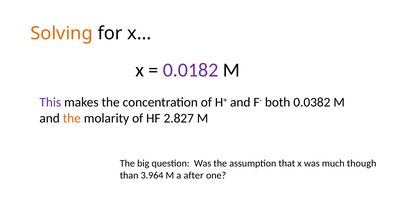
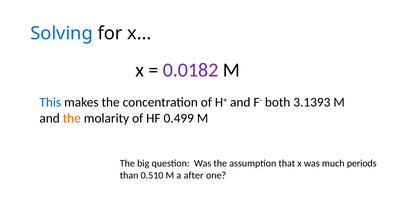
Solving colour: orange -> blue (62, 34)
This colour: purple -> blue (50, 102)
0.0382: 0.0382 -> 3.1393 (312, 102)
2.827: 2.827 -> 0.499 (179, 118)
though: though -> periods (362, 164)
3.964: 3.964 -> 0.510 (152, 176)
